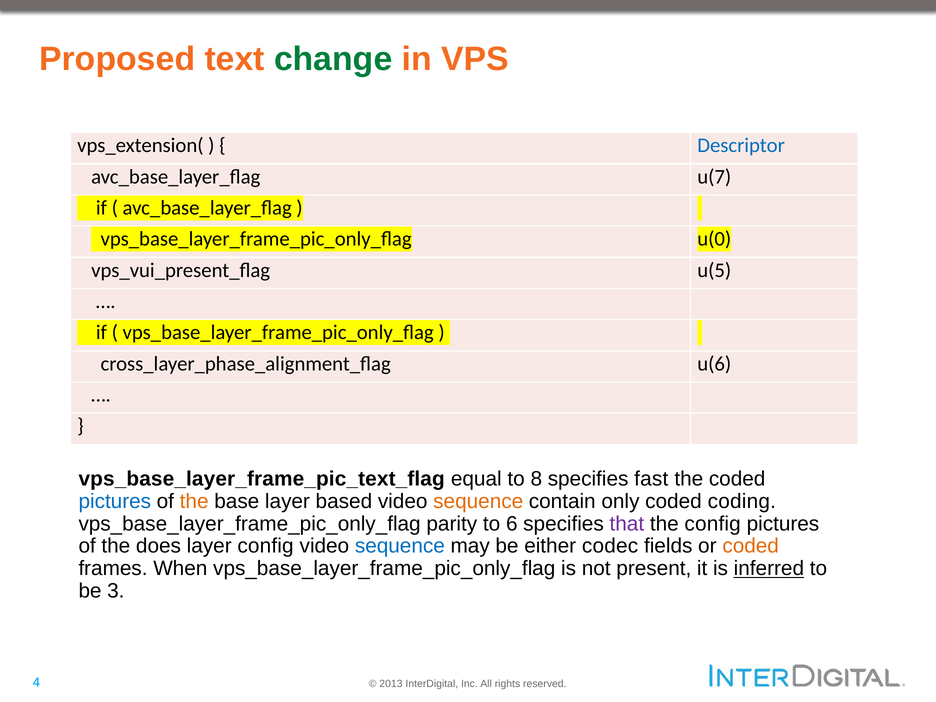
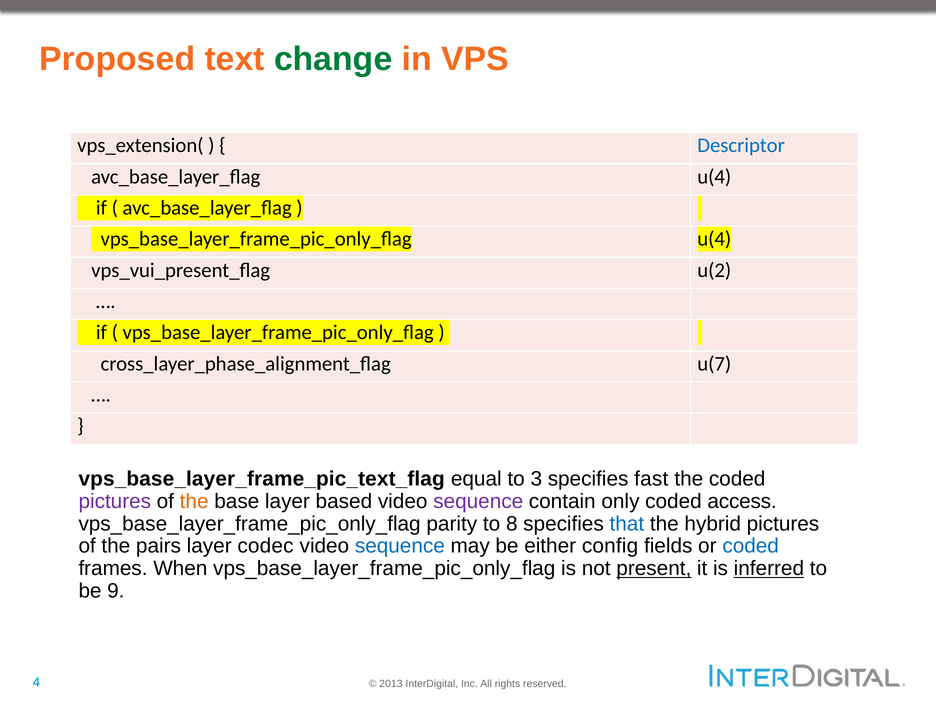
u(7: u(7 -> u(4 (714, 177)
vps_base_layer_frame_pic_only_flag u(0: u(0 -> u(4 (714, 239)
u(5: u(5 -> u(2 (714, 270)
u(6: u(6 -> u(7 (714, 364)
8: 8 -> 3 (536, 479)
pictures colour: blue -> purple (115, 501)
sequence colour: orange -> purple (478, 501)
coding: coding -> access (742, 501)
6: 6 -> 8 (512, 524)
that colour: purple -> blue (627, 524)
the config: config -> hybrid (713, 524)
does: does -> pairs (158, 546)
layer config: config -> codec (266, 546)
codec: codec -> config (610, 546)
coded colour: orange -> blue (751, 546)
present underline: none -> present (654, 569)
3: 3 -> 9 (116, 591)
